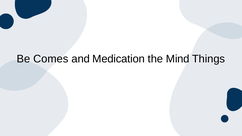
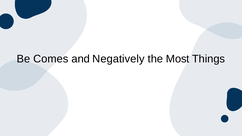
Medication: Medication -> Negatively (118, 59)
Mind: Mind -> Most (178, 59)
